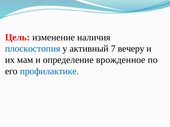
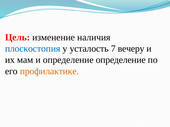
активный: активный -> усталость (89, 49)
определение врожденное: врожденное -> определение (121, 60)
профилактике colour: blue -> orange (49, 71)
